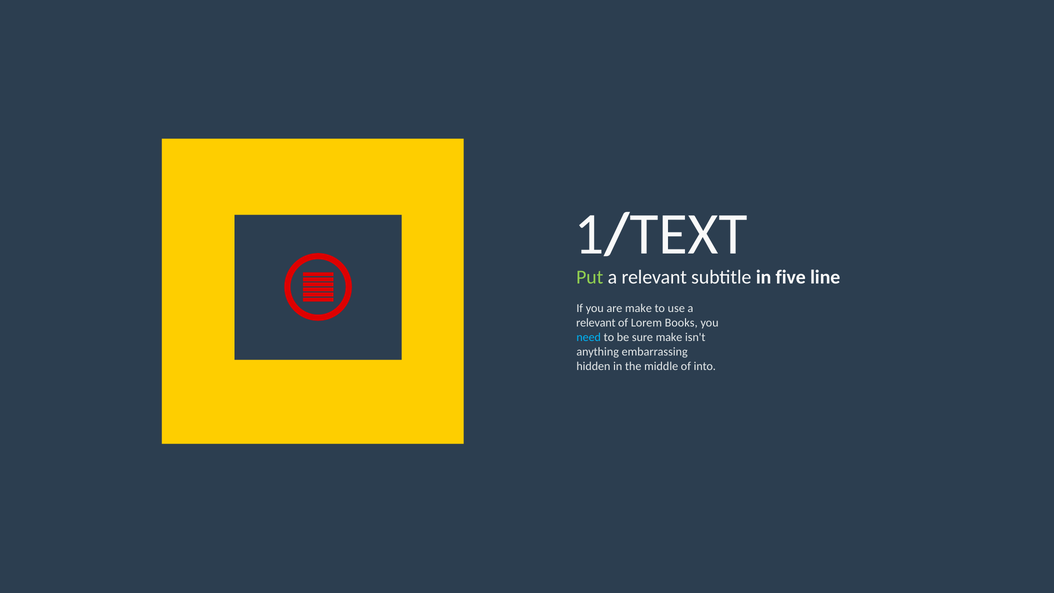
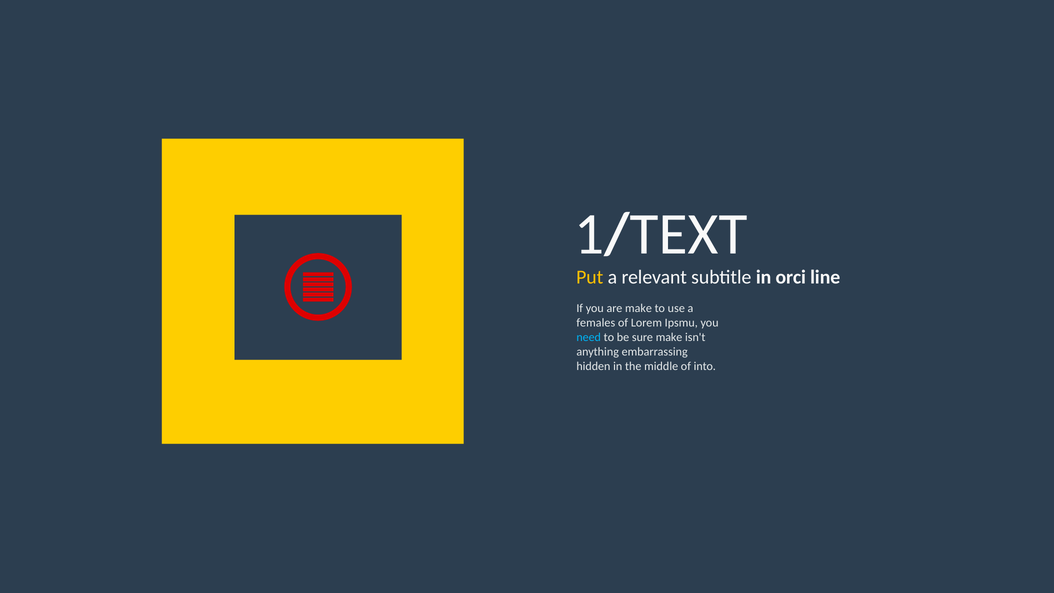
Put colour: light green -> yellow (590, 277)
five: five -> orci (791, 277)
relevant: relevant -> females (596, 323)
Books: Books -> Ipsmu (681, 323)
